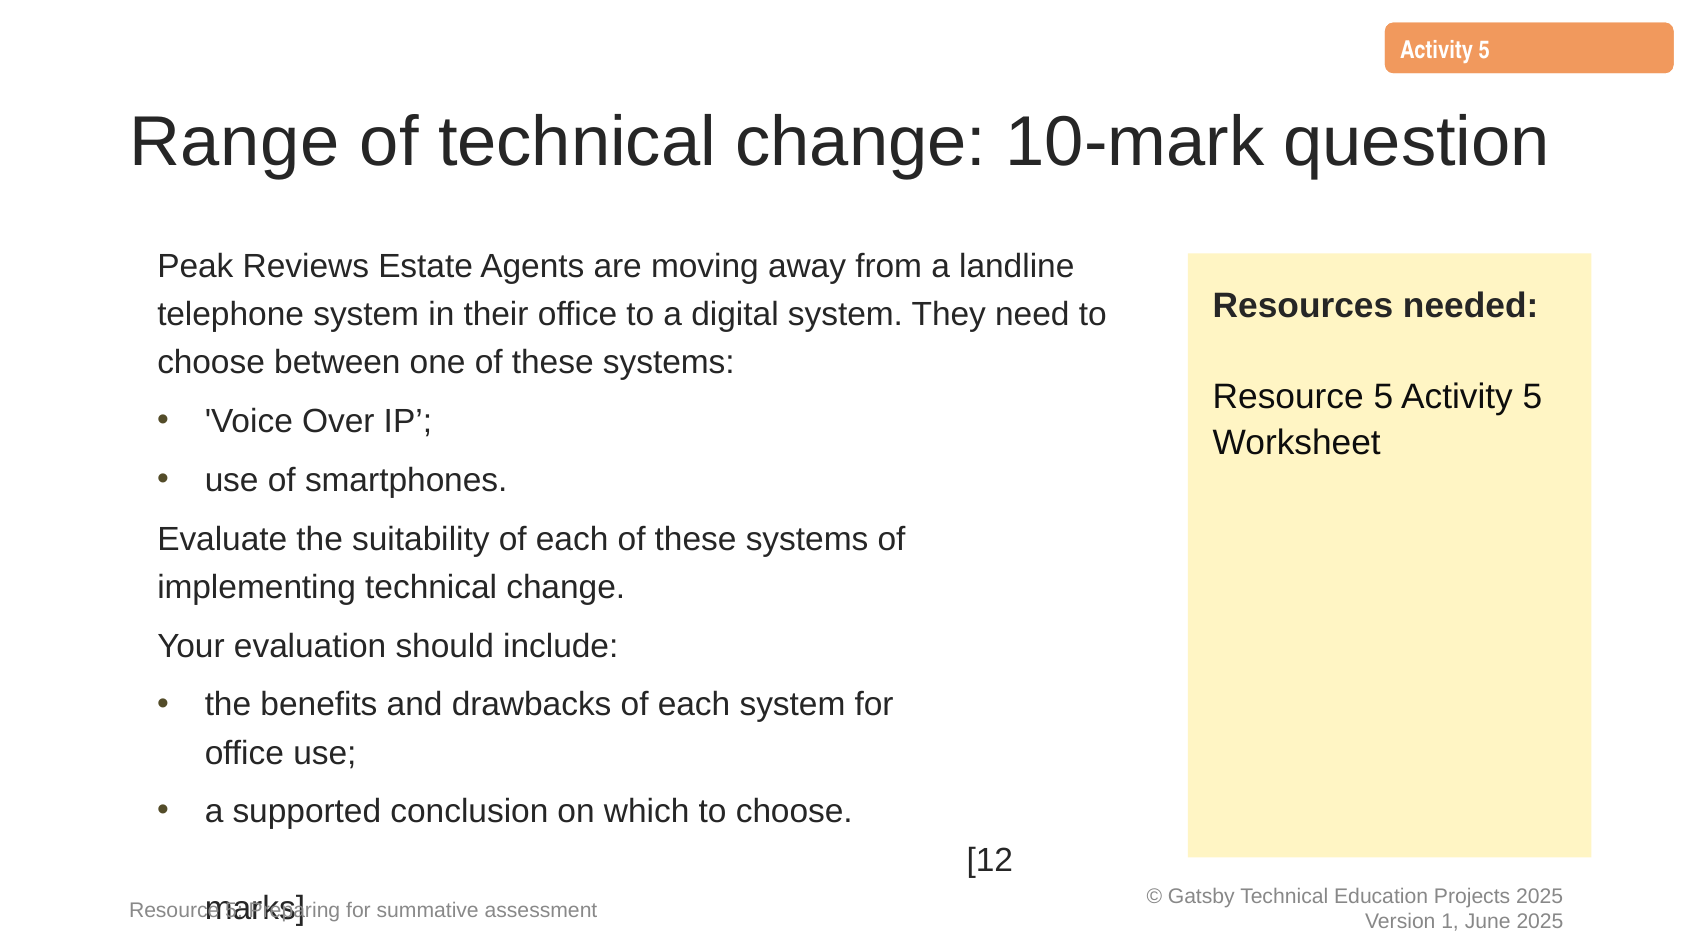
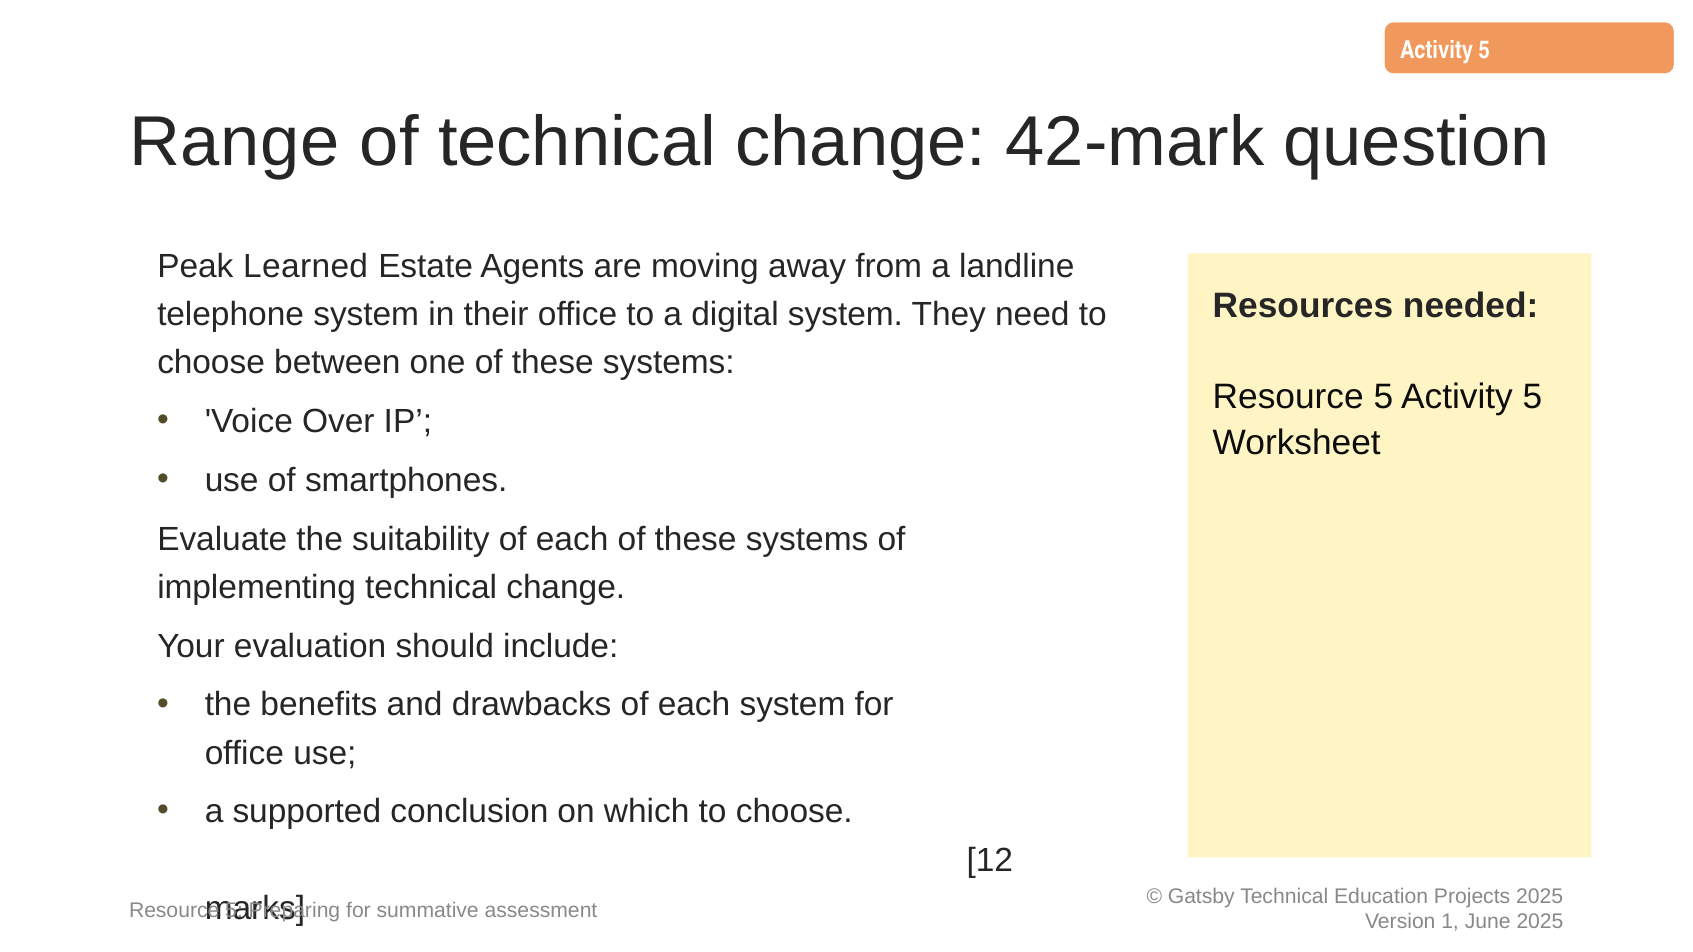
10-mark: 10-mark -> 42-mark (1135, 142)
Reviews: Reviews -> Learned (306, 267)
